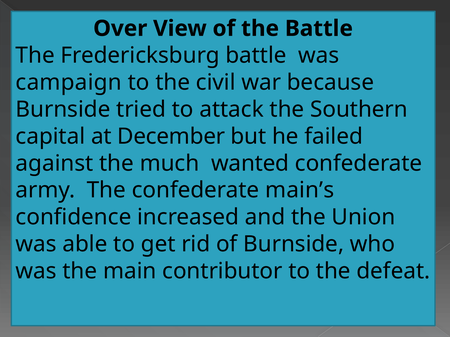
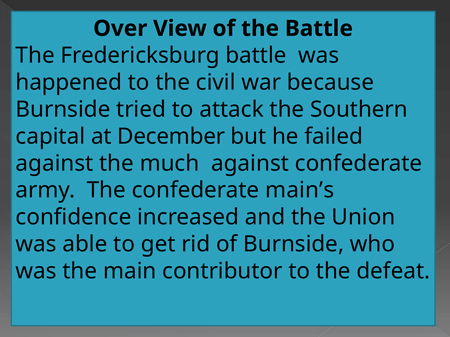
campaign: campaign -> happened (69, 83)
much wanted: wanted -> against (250, 164)
